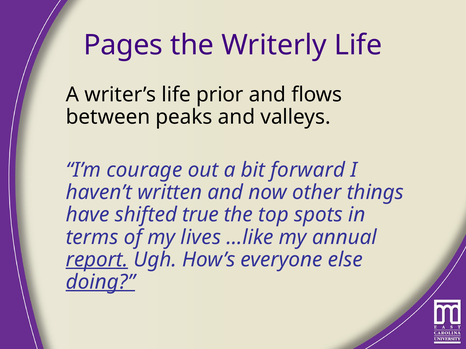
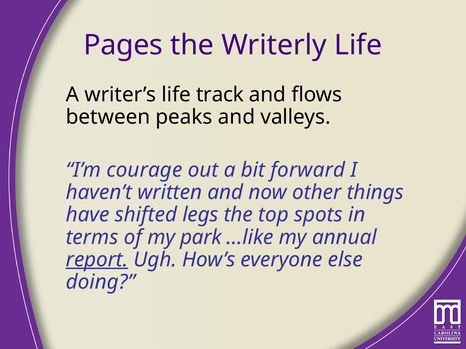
prior: prior -> track (220, 95)
true: true -> legs (200, 215)
lives: lives -> park (201, 238)
doing underline: present -> none (100, 282)
